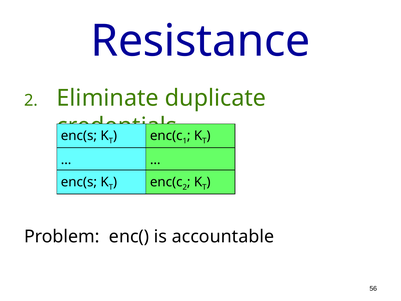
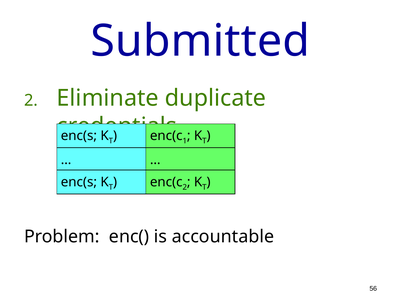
Resistance: Resistance -> Submitted (200, 41)
